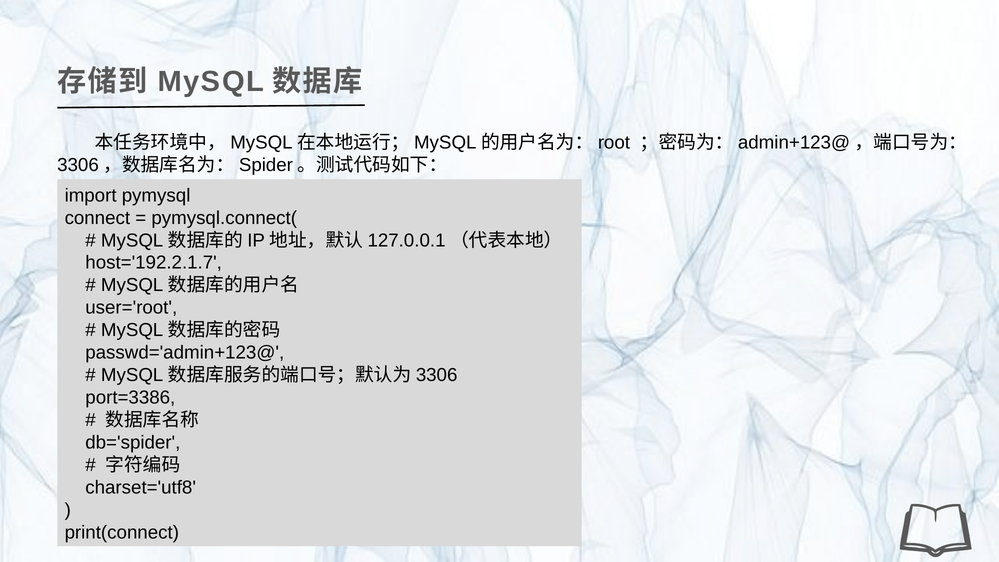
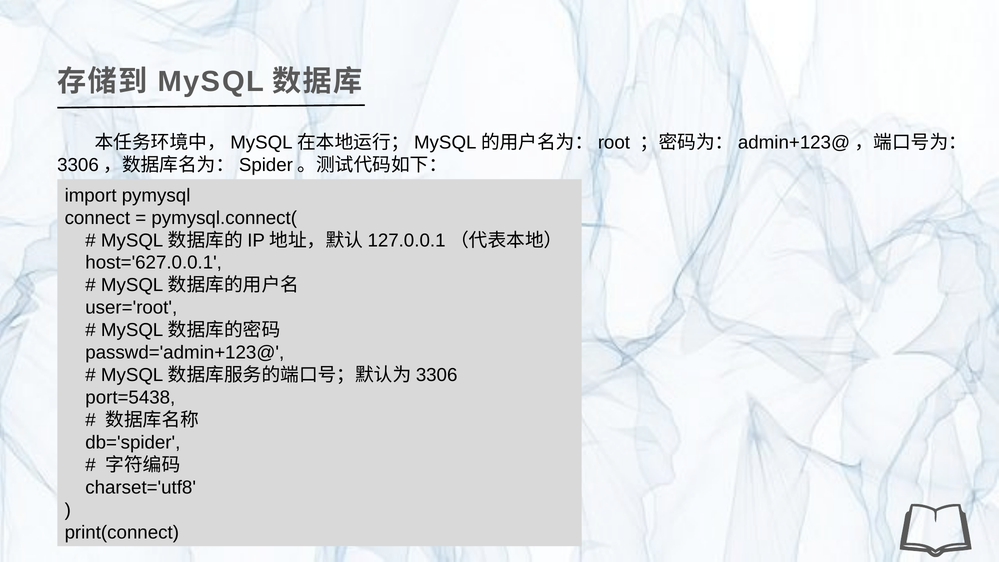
host='192.2.1.7: host='192.2.1.7 -> host='627.0.0.1 (154, 263)
port=3386: port=3386 -> port=5438 (130, 398)
